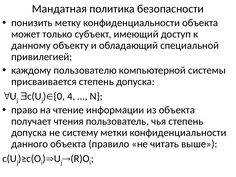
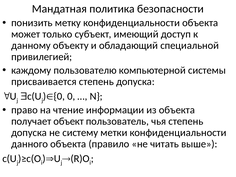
4: 4 -> 0 (71, 96)
чтения: чтения -> объект (69, 121)
